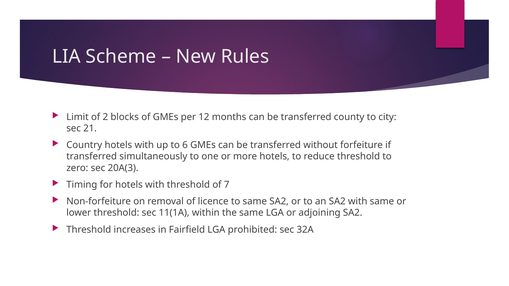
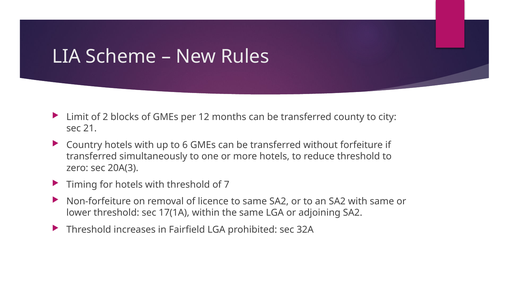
11(1A: 11(1A -> 17(1A (174, 213)
